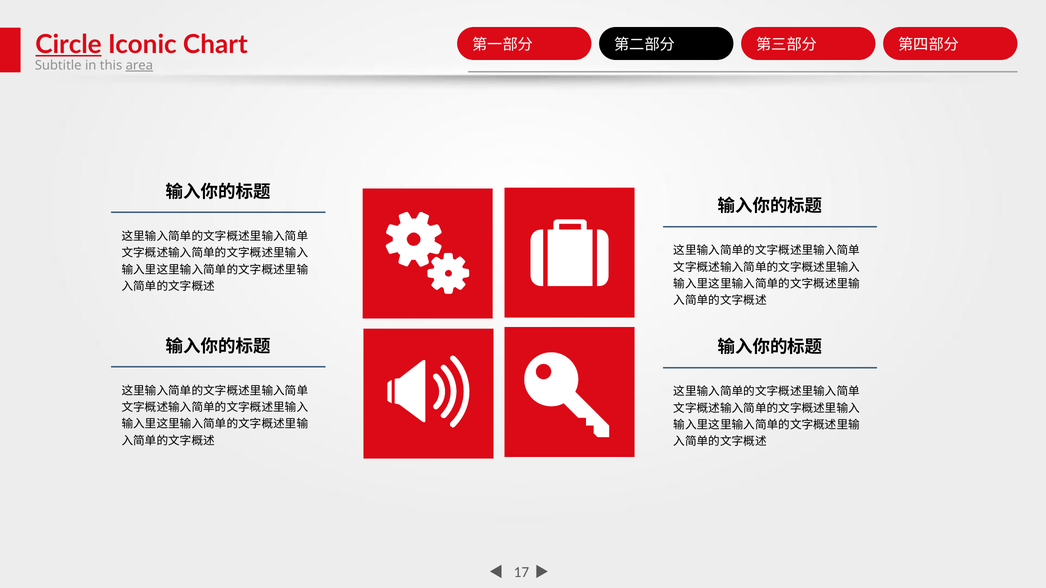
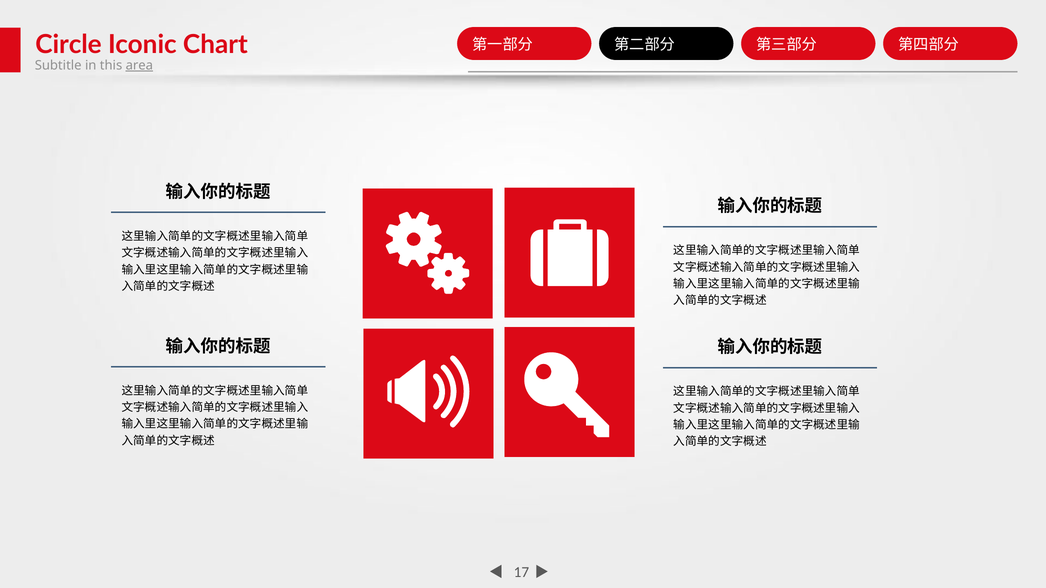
Circle underline: present -> none (69, 45)
